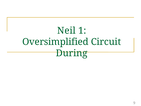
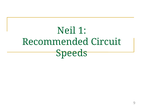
Oversimplified: Oversimplified -> Recommended (55, 42)
During: During -> Speeds (72, 53)
